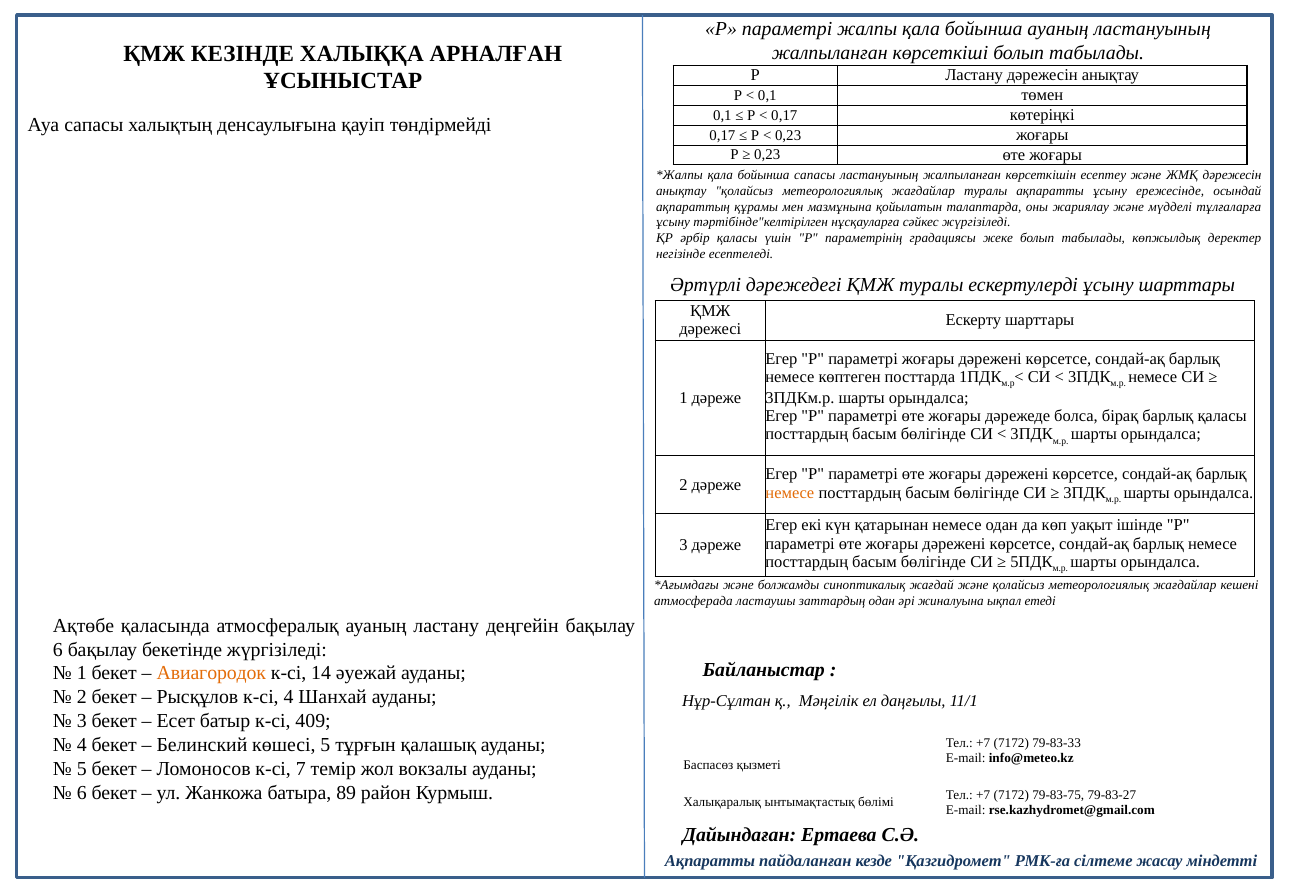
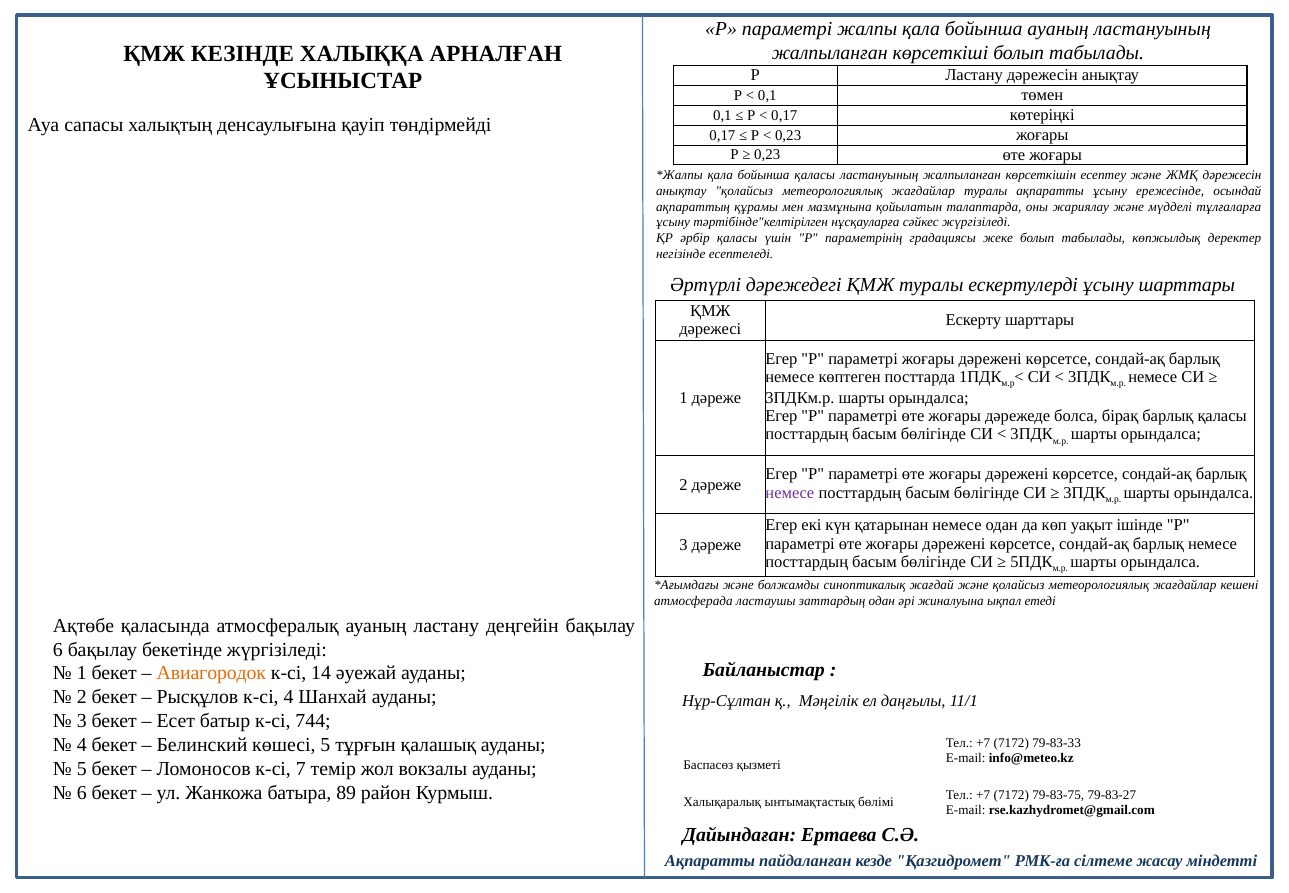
бойынша сапасы: сапасы -> қаласы (815, 175)
немесе colour: orange -> purple (790, 492)
409: 409 -> 744 (313, 721)
